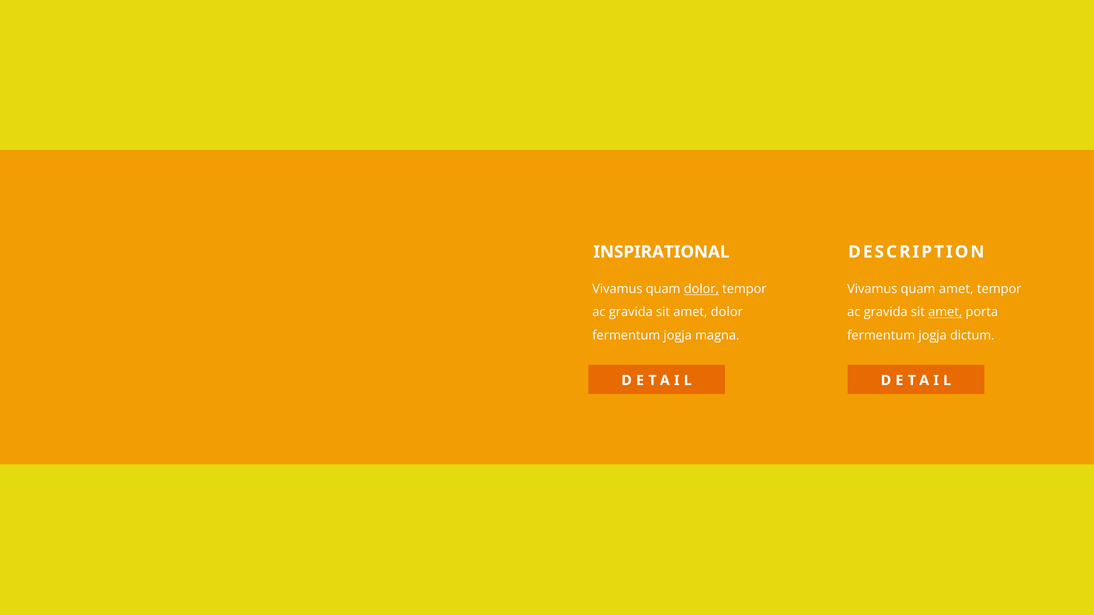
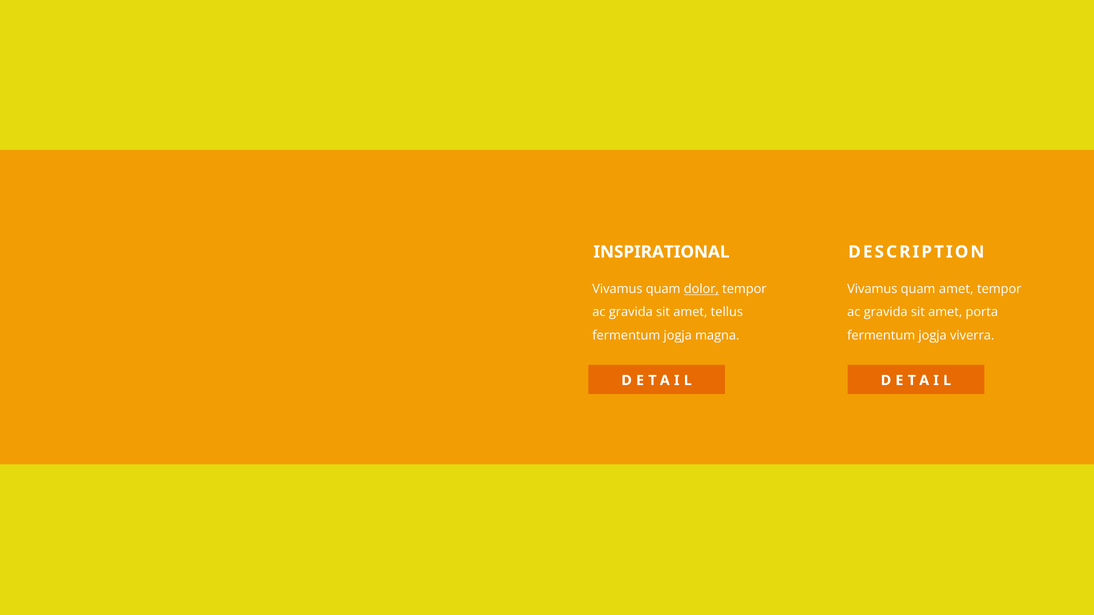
amet dolor: dolor -> tellus (727, 312)
amet underline: present -> none (945, 312)
dictum: dictum -> viverra (972, 336)
